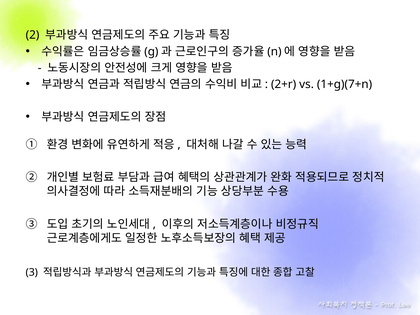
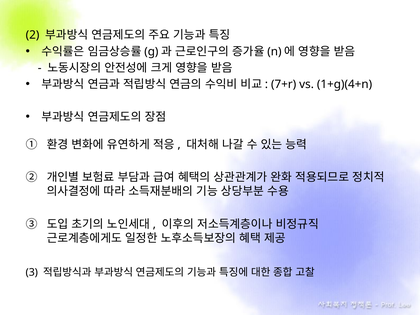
2+r: 2+r -> 7+r (284, 84)
1+g)(7+n: 1+g)(7+n -> 1+g)(4+n (345, 84)
